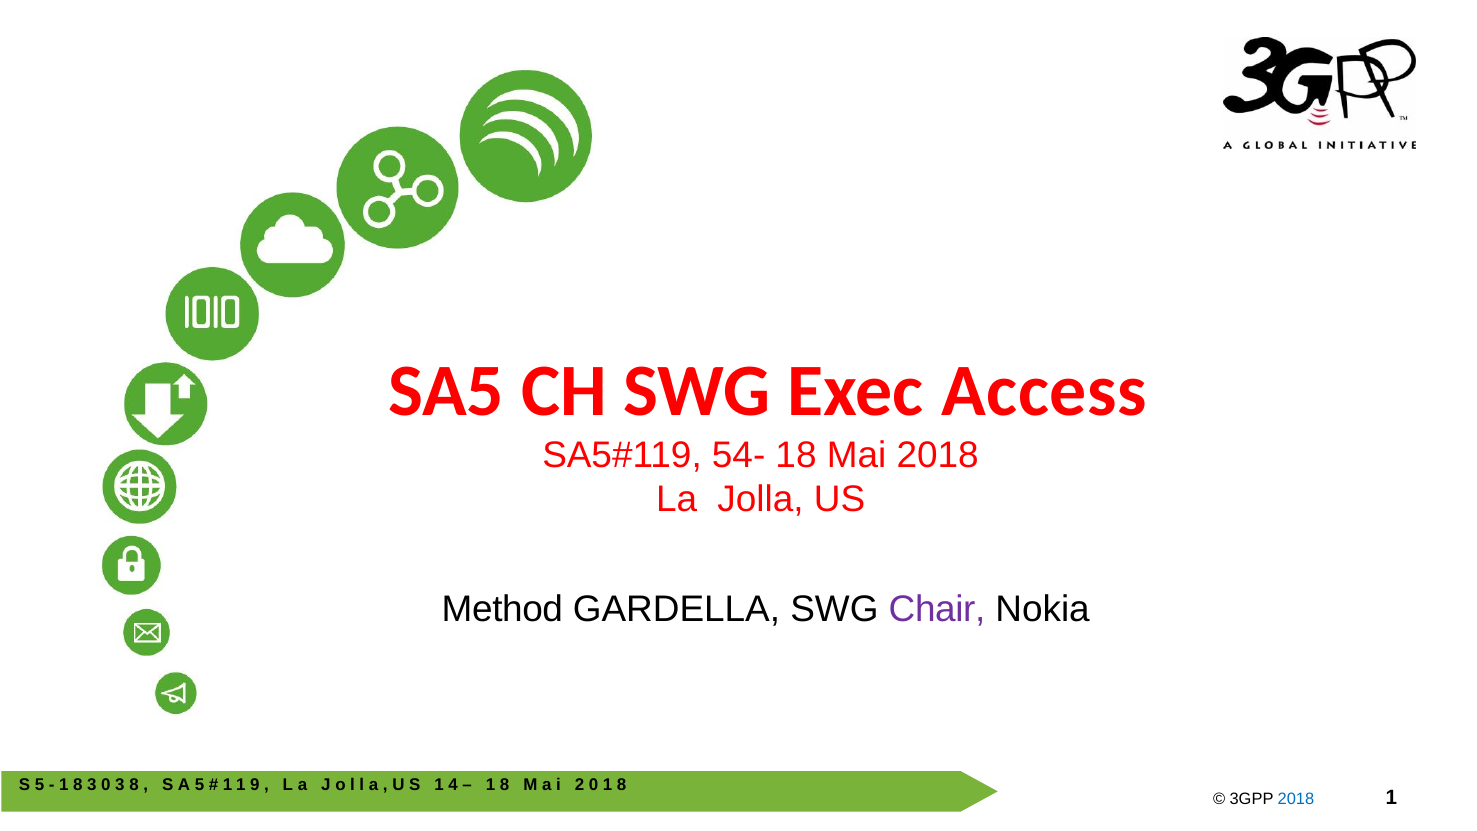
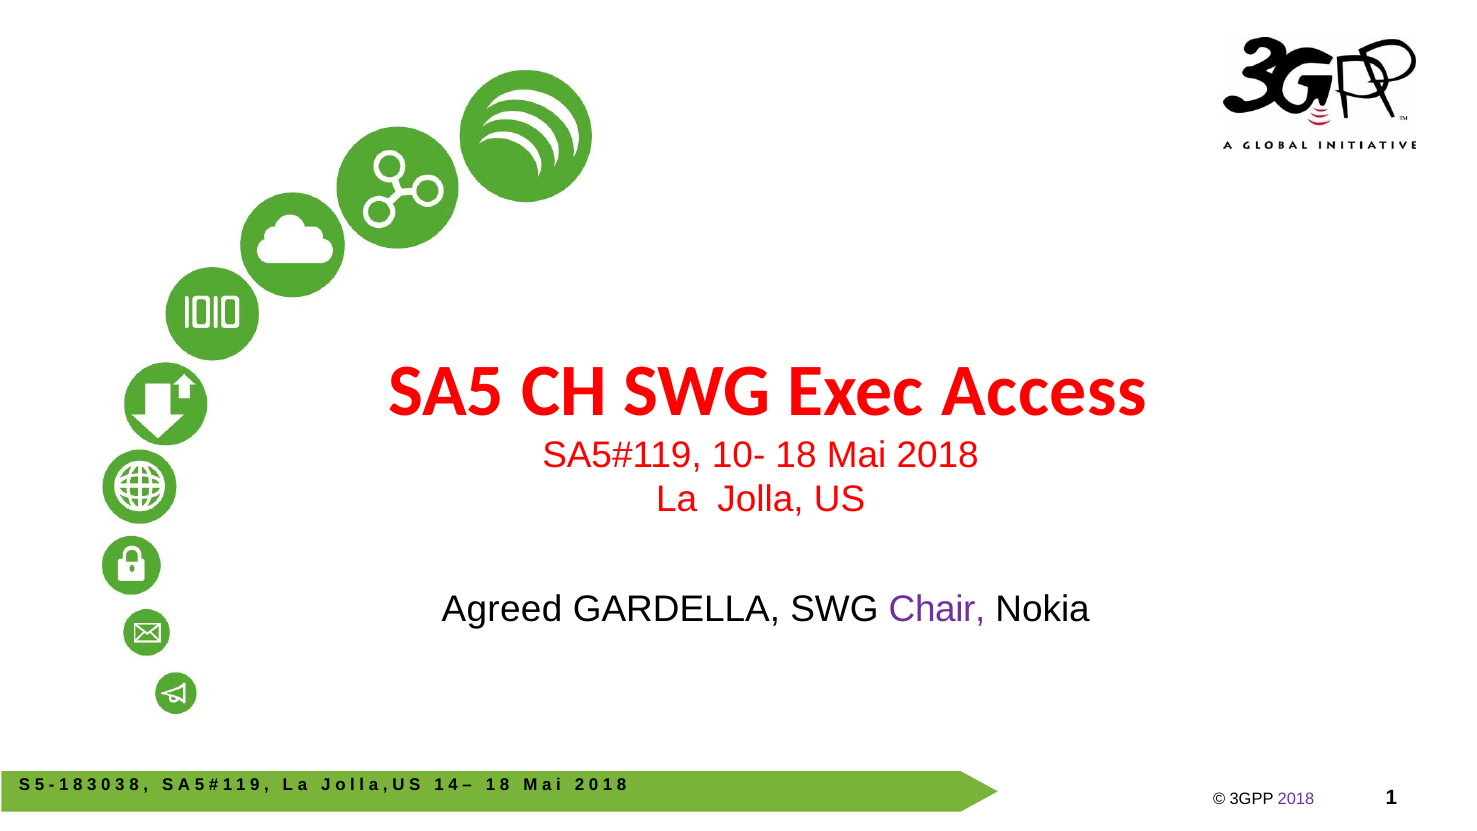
54-: 54- -> 10- (739, 455)
Method: Method -> Agreed (502, 609)
2018 colour: blue -> purple (1296, 799)
